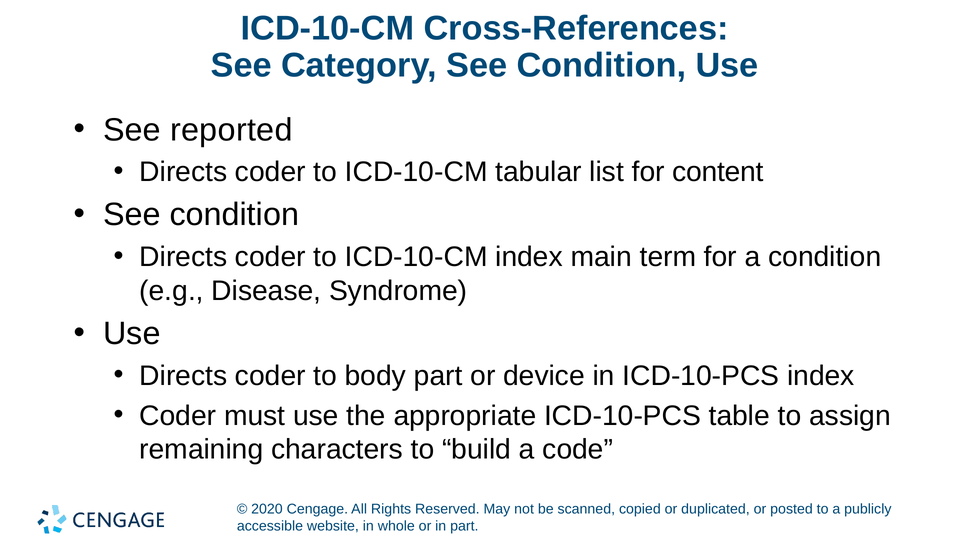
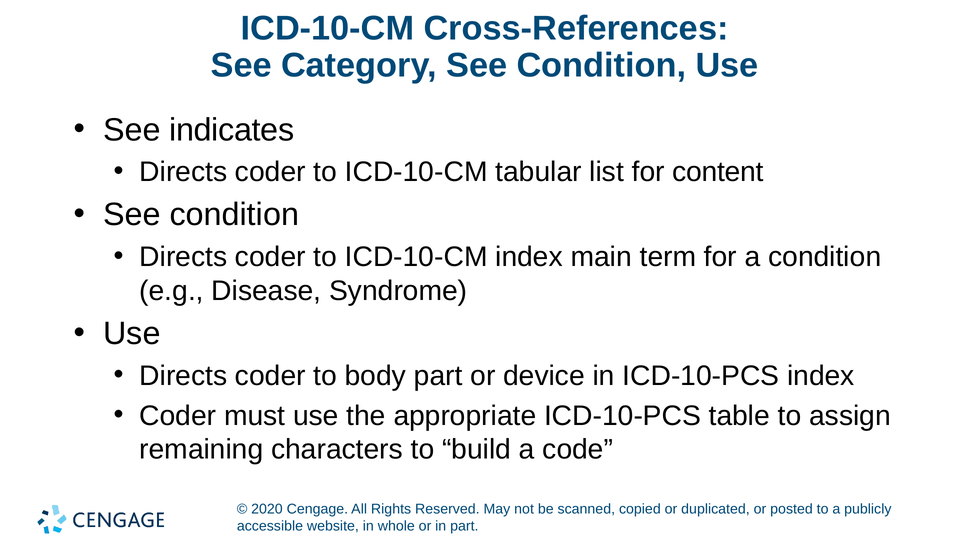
reported: reported -> indicates (232, 130)
